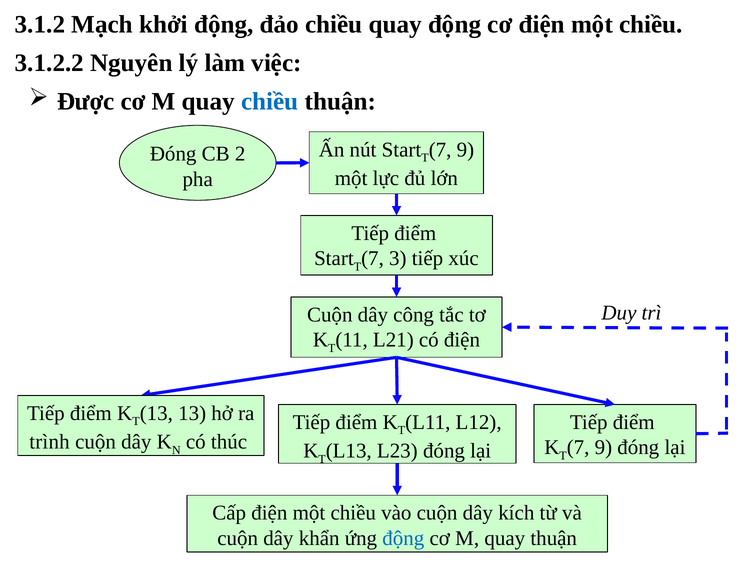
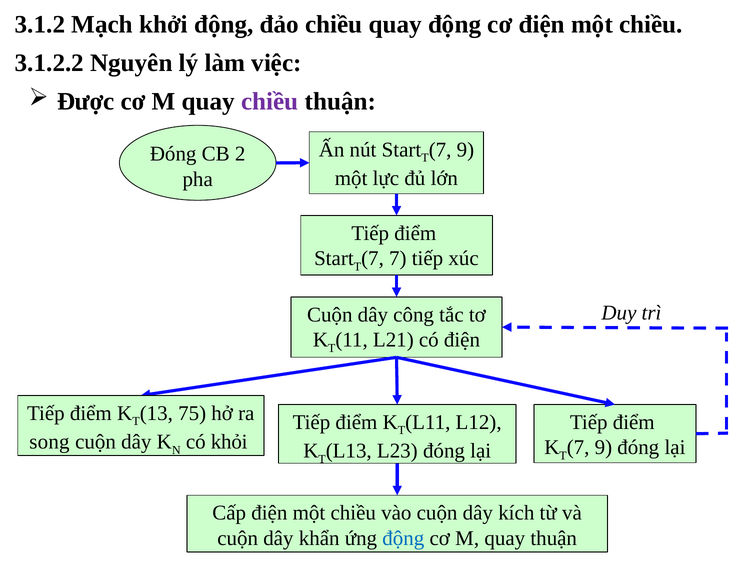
chiều colour: blue -> purple (270, 102)
3: 3 -> 7 (398, 259)
13: 13 -> 75 (192, 414)
trình: trình -> song (49, 442)
thúc: thúc -> khỏi (229, 442)
